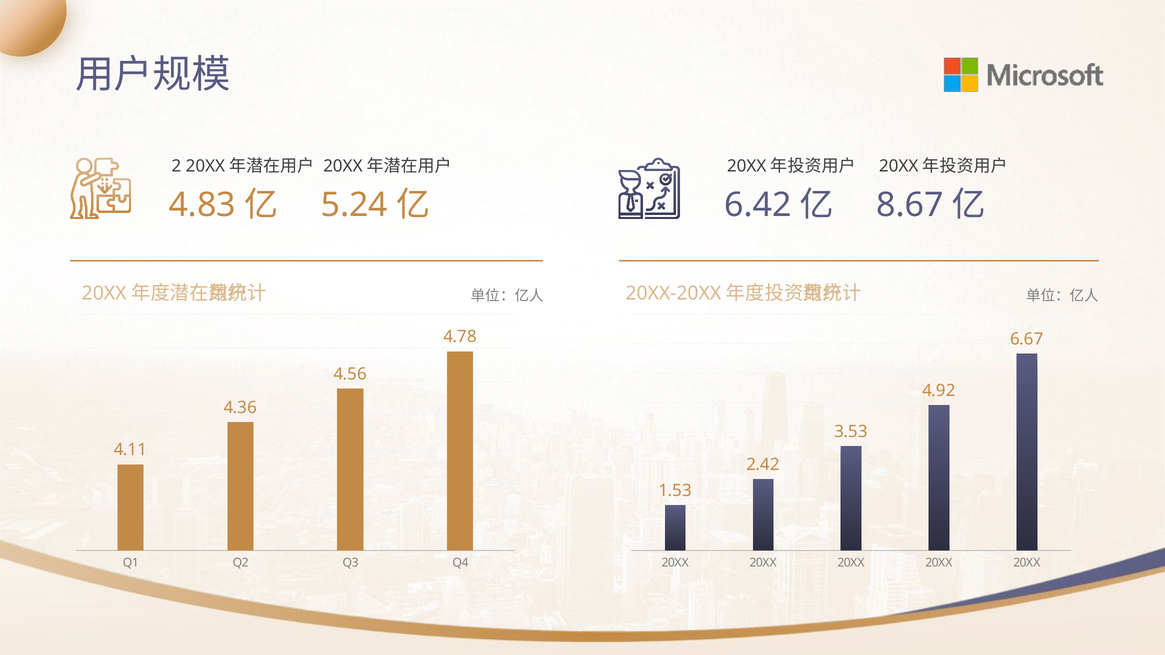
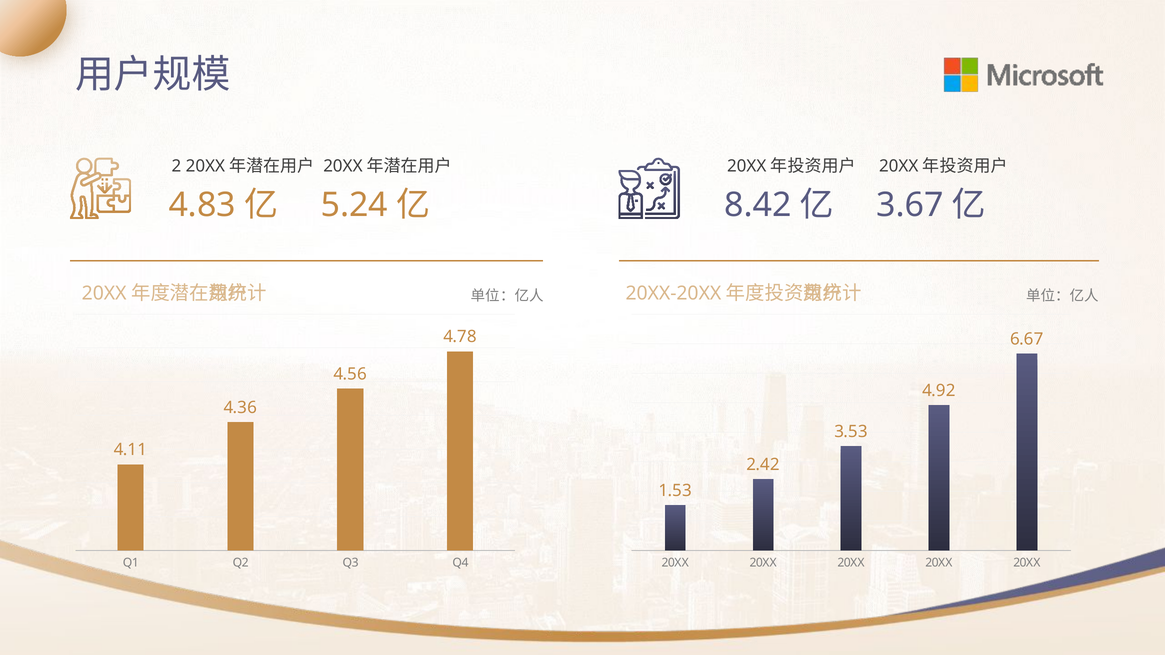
6.42: 6.42 -> 8.42 (758, 205)
8.67: 8.67 -> 3.67 (910, 205)
